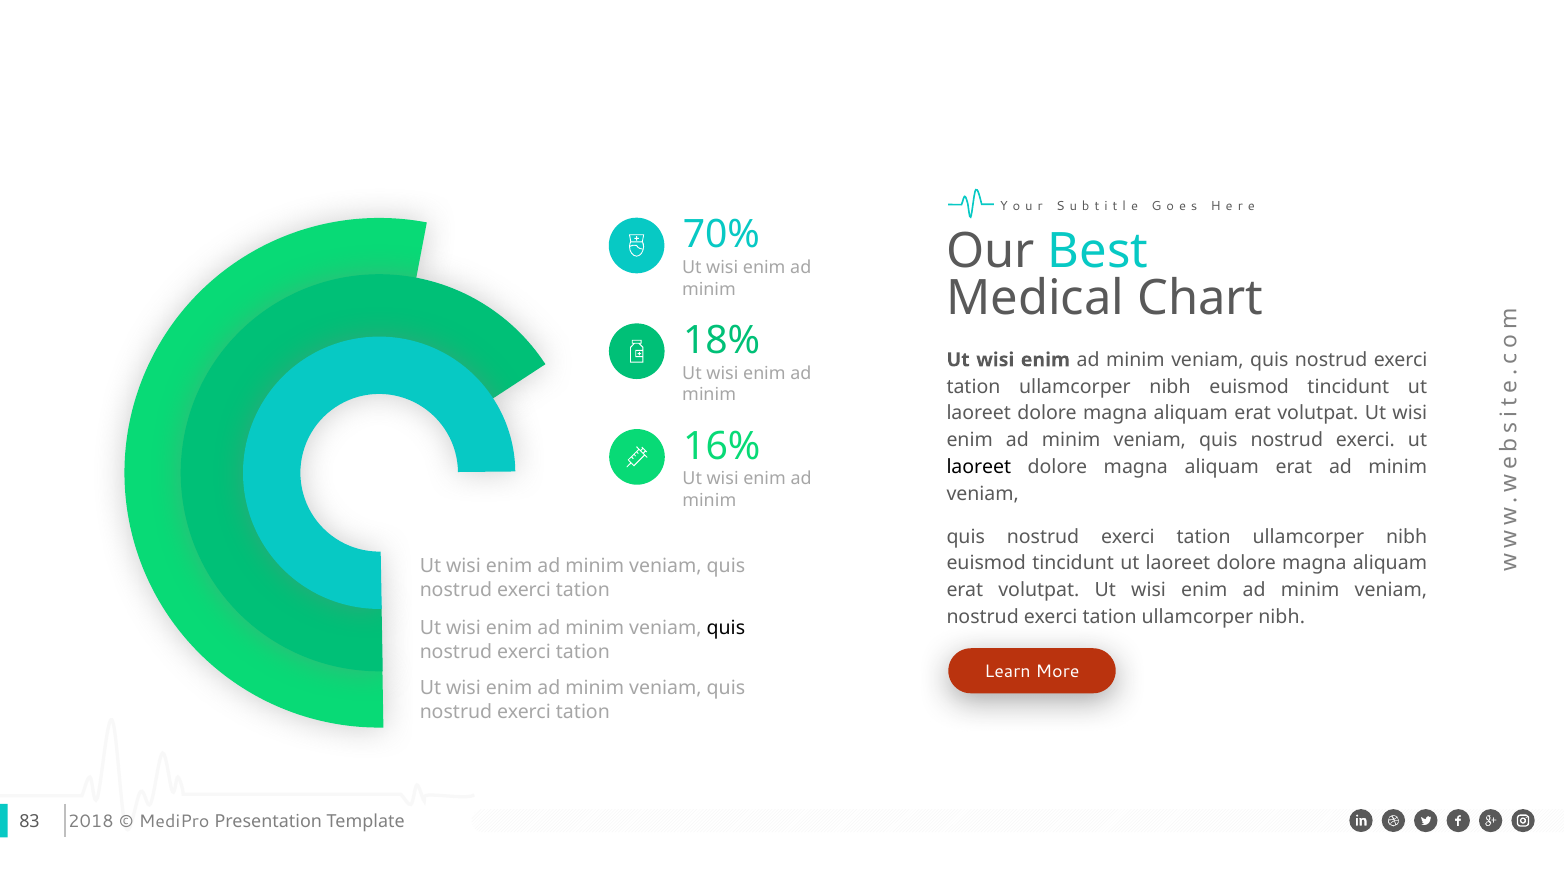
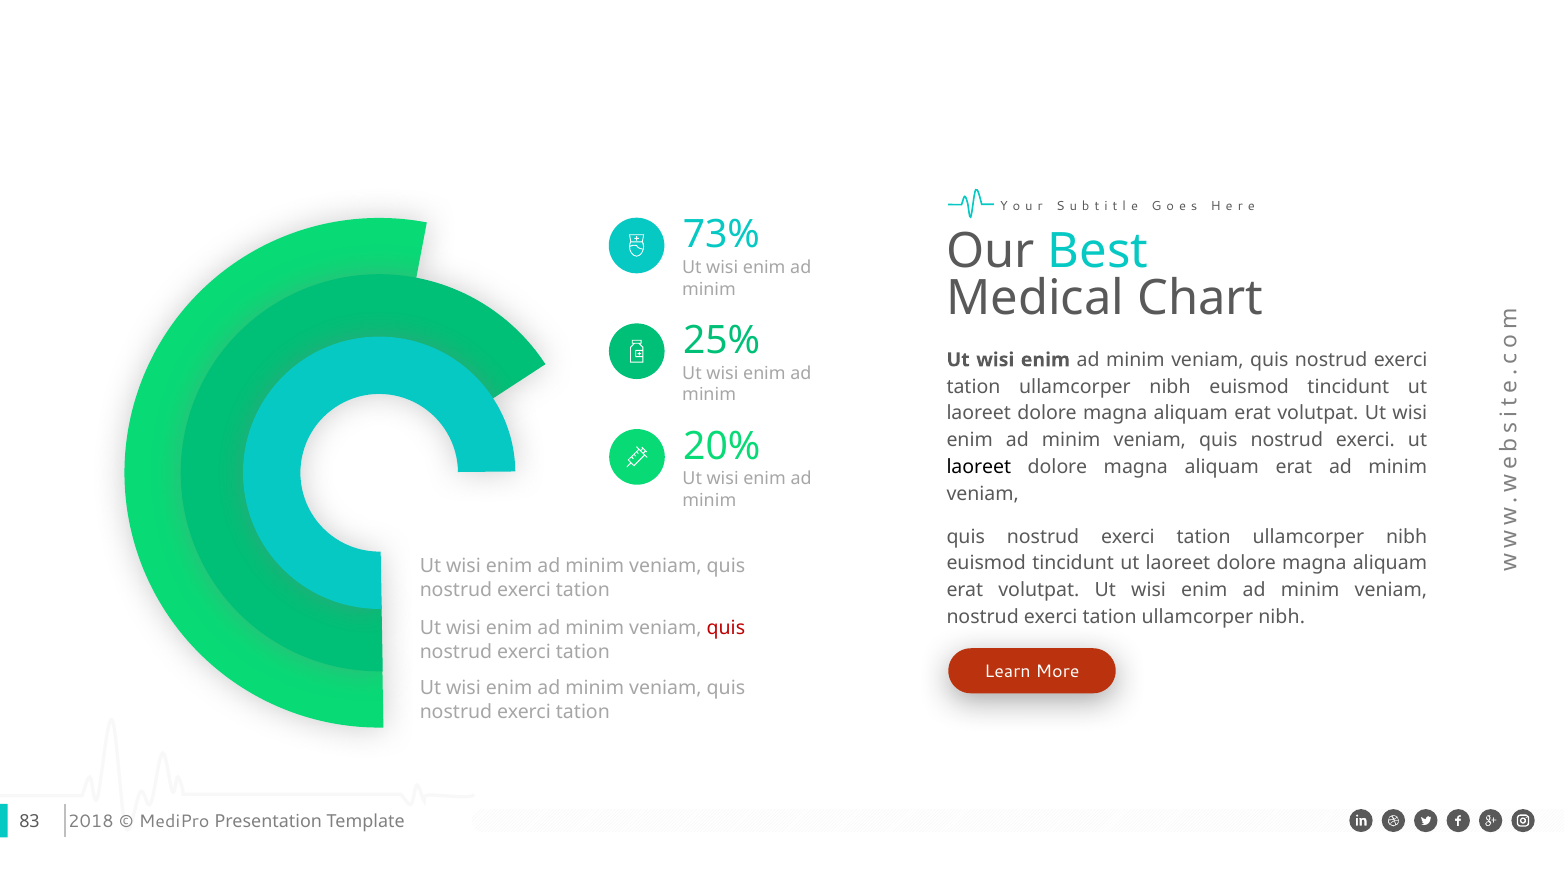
70%: 70% -> 73% (721, 235)
18%: 18% -> 25% (722, 341)
16%: 16% -> 20% (722, 446)
quis colour: black -> red (726, 628)
